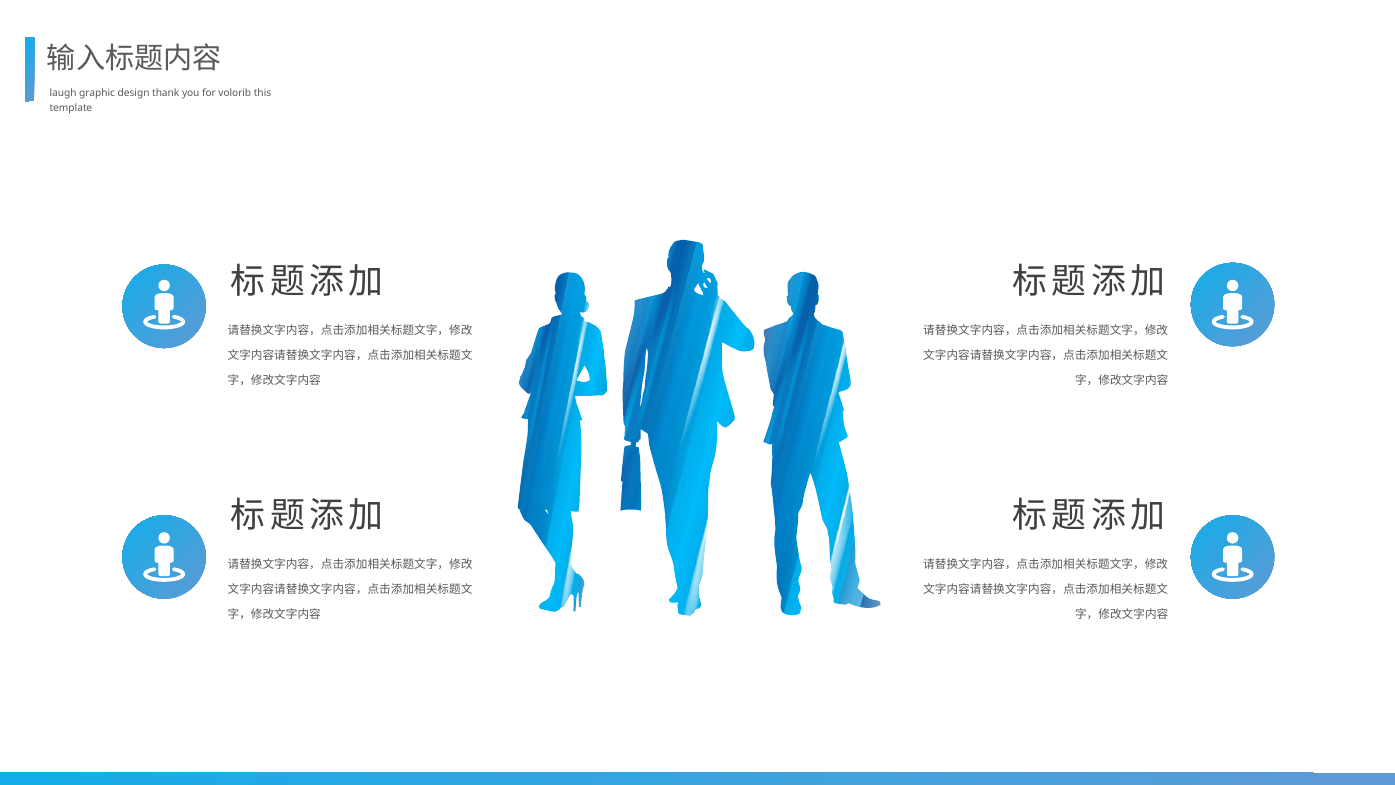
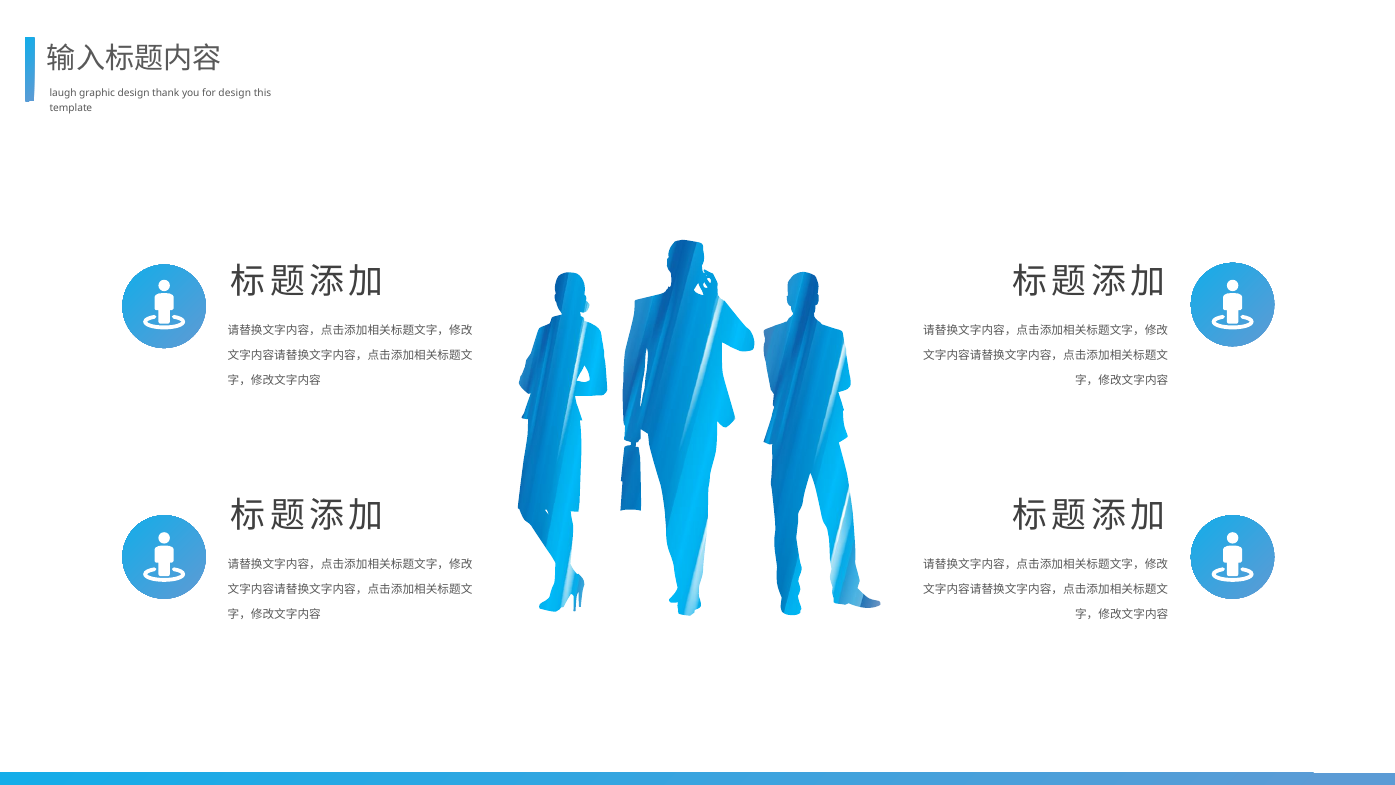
for volorib: volorib -> design (235, 93)
